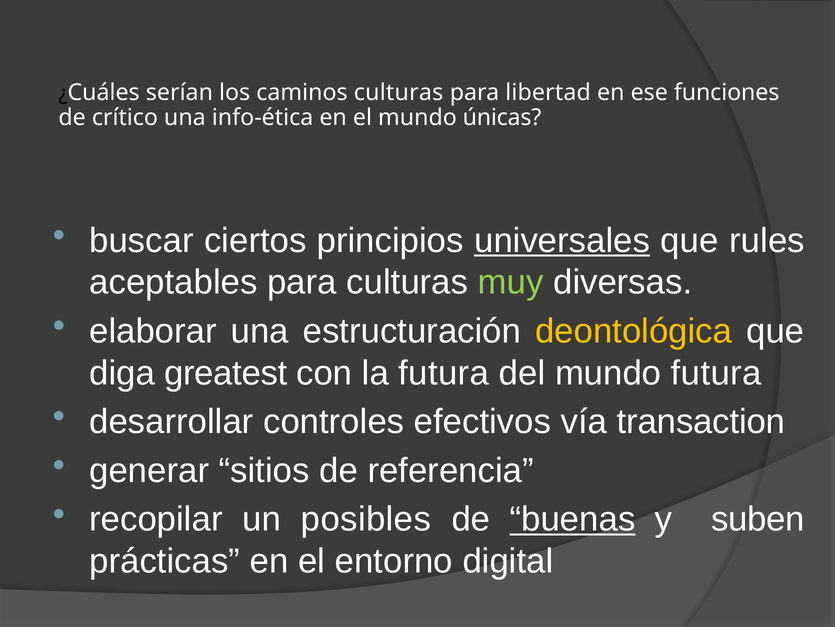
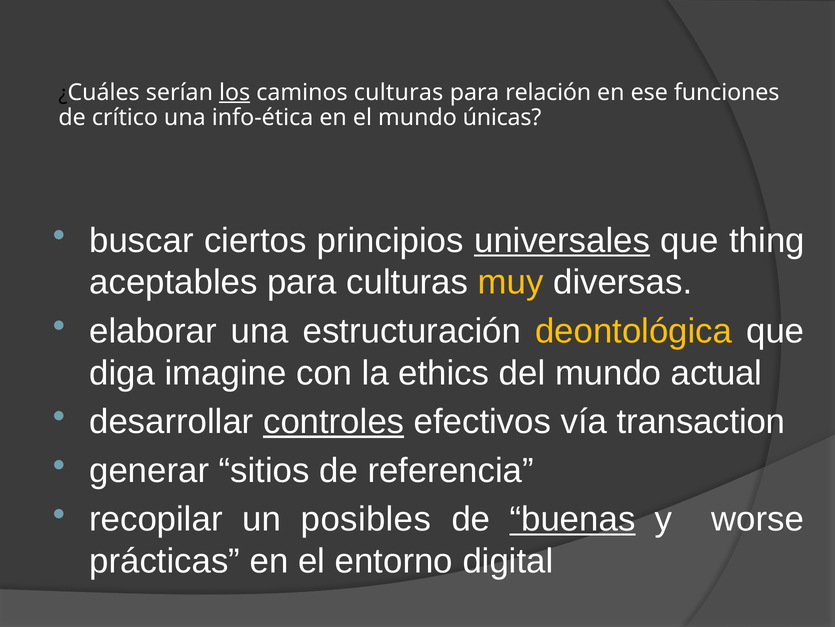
los underline: none -> present (235, 92)
libertad: libertad -> relación (548, 92)
rules: rules -> thing (767, 240)
muy colour: light green -> yellow (511, 282)
greatest: greatest -> imagine (226, 373)
la futura: futura -> ethics (444, 373)
mundo futura: futura -> actual (717, 373)
controles underline: none -> present (334, 421)
suben: suben -> worse (758, 519)
